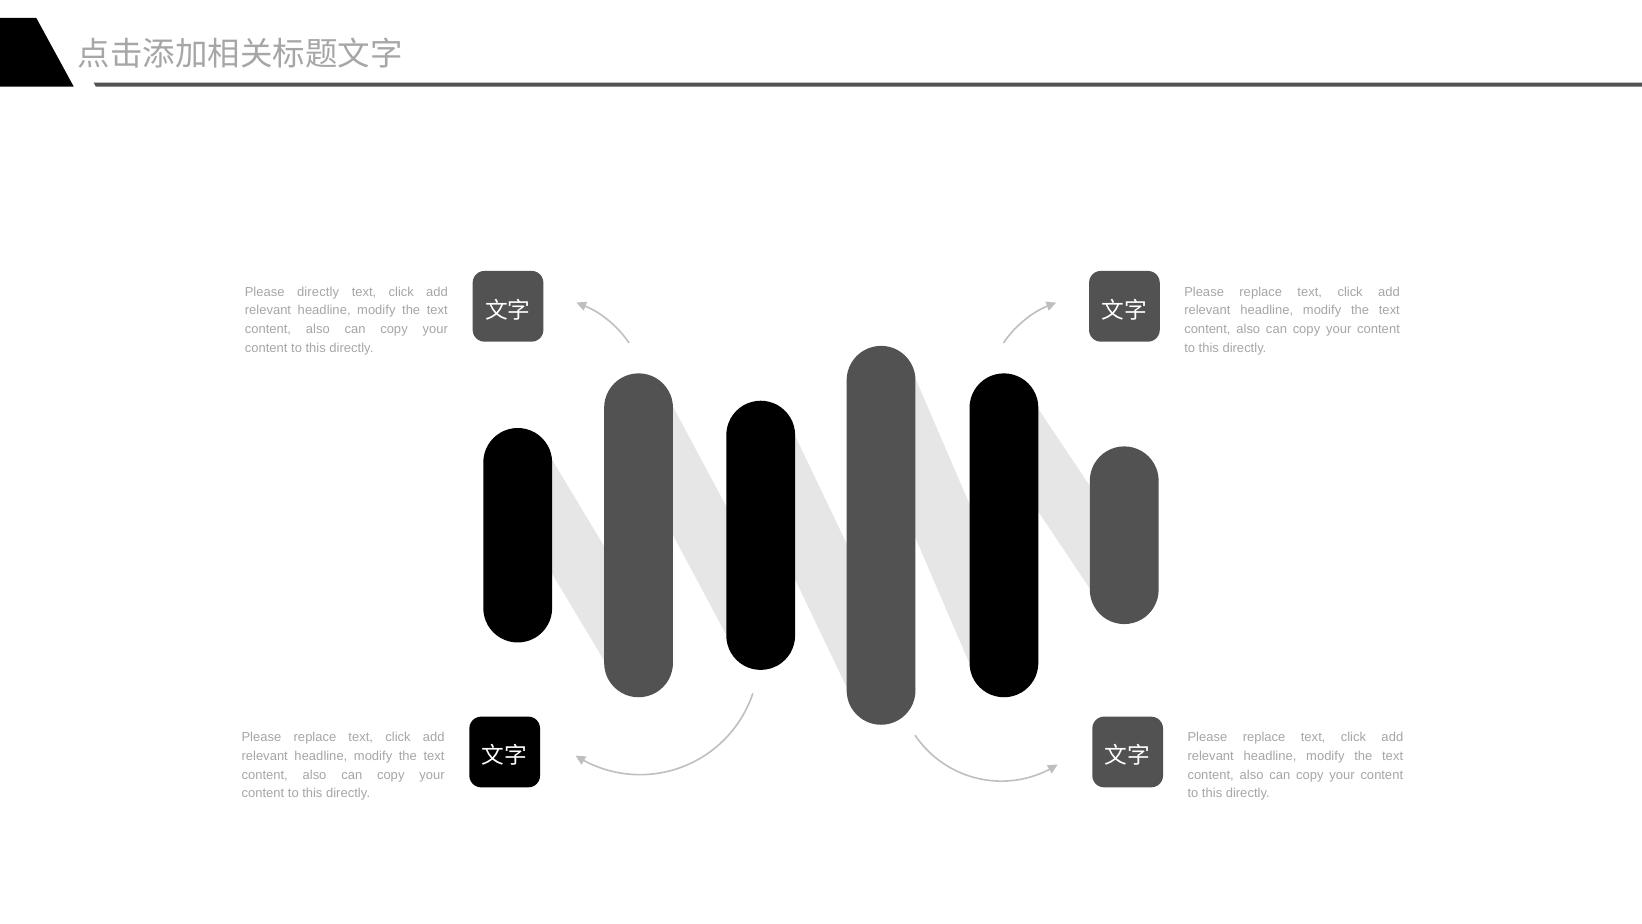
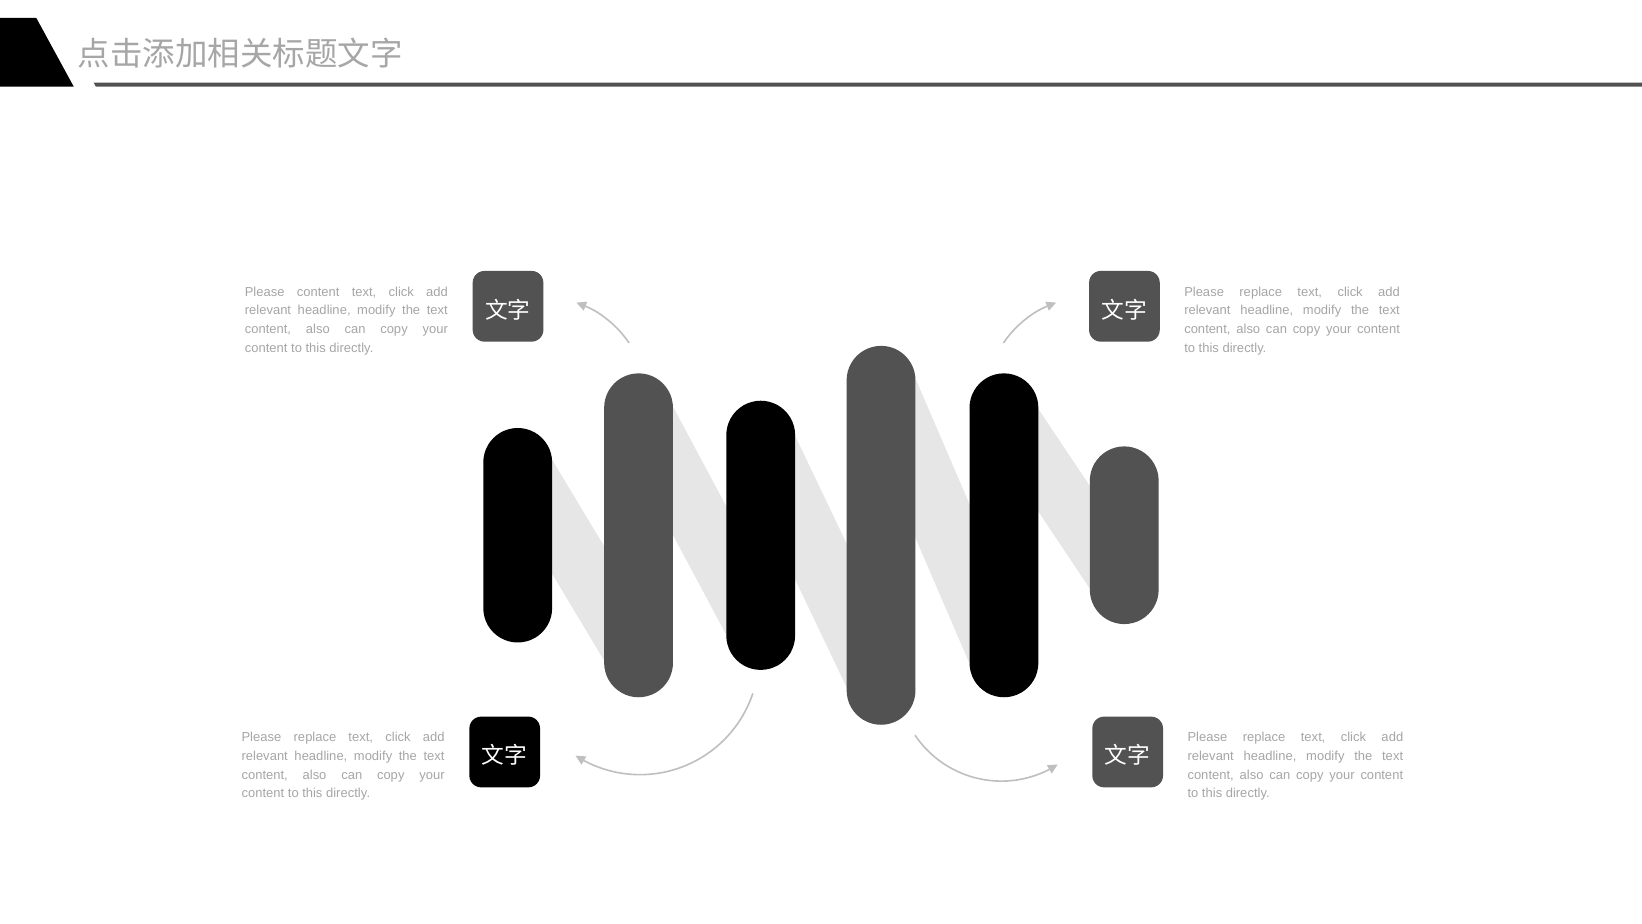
Please directly: directly -> content (318, 292)
